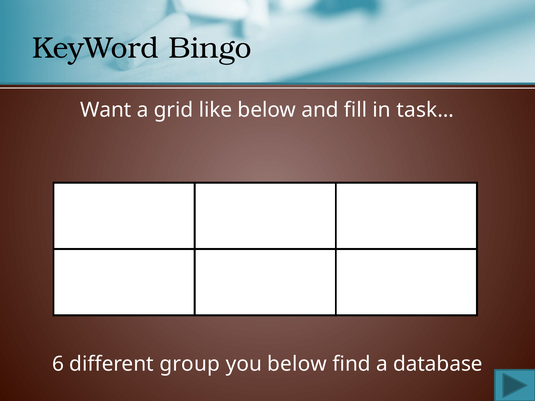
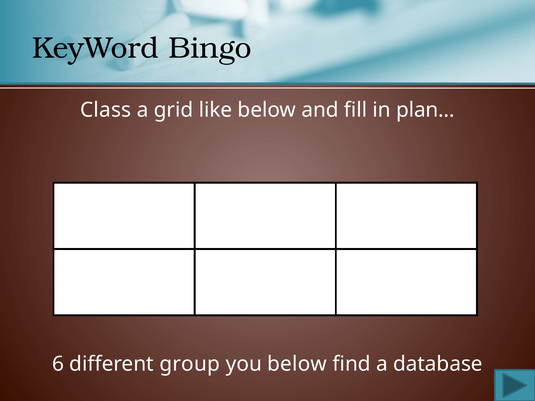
Want: Want -> Class (106, 110)
task…: task… -> plan… (425, 110)
